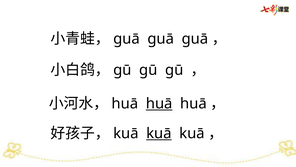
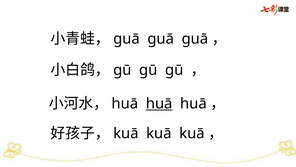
kuā underline: present -> none (159, 133)
